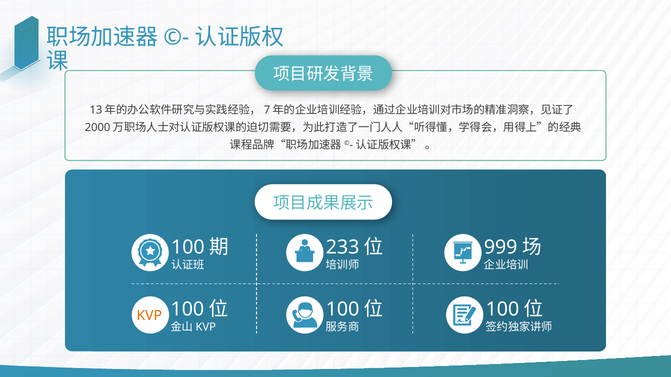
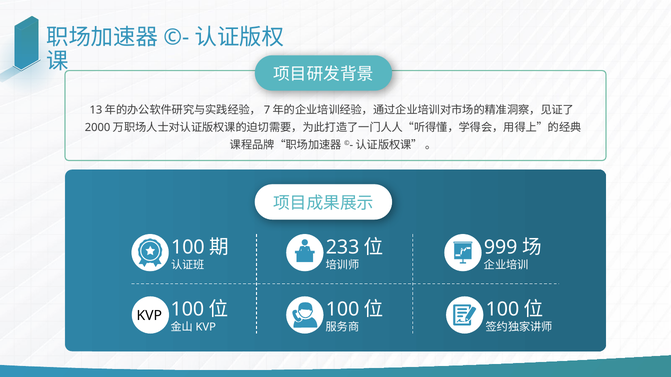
KVP colour: orange -> black (149, 316)
